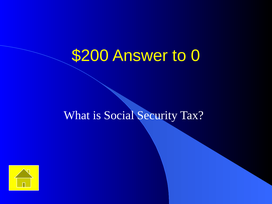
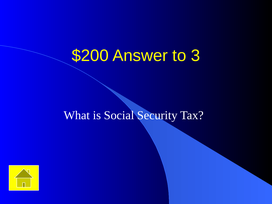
0: 0 -> 3 (195, 56)
